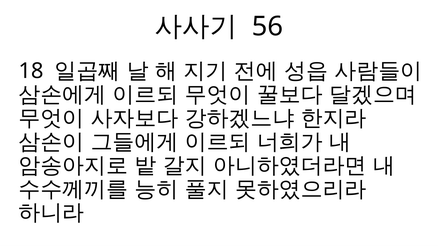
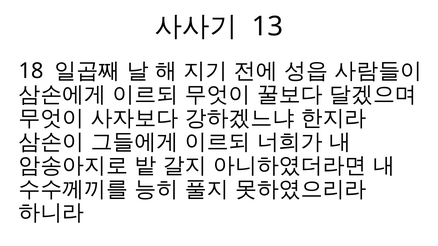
56: 56 -> 13 (267, 26)
